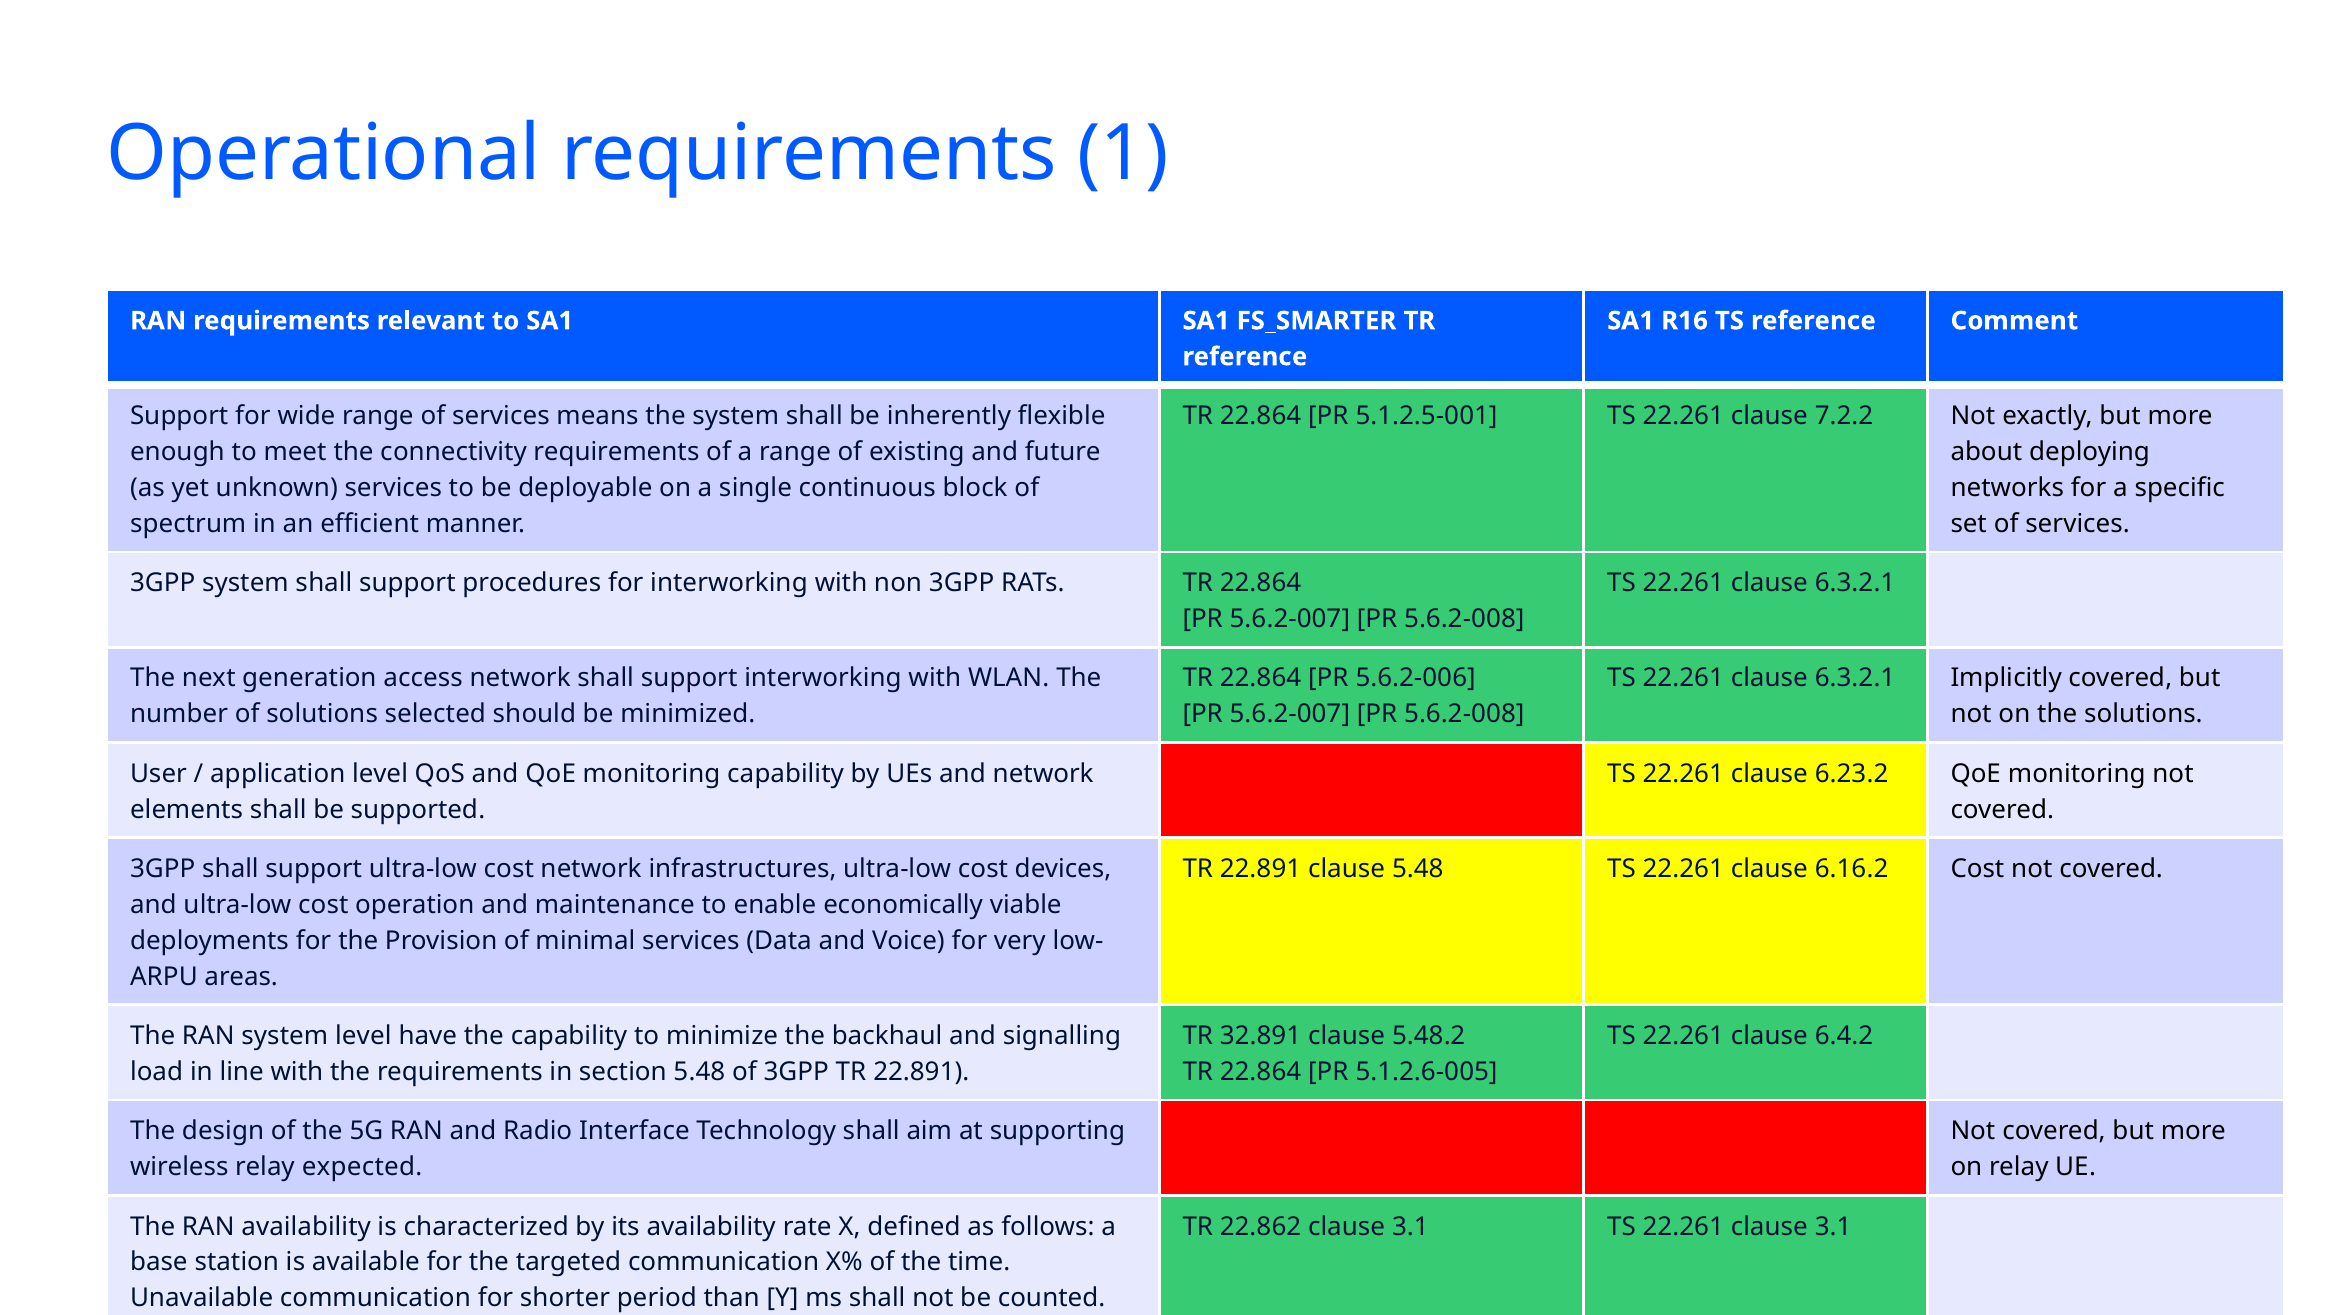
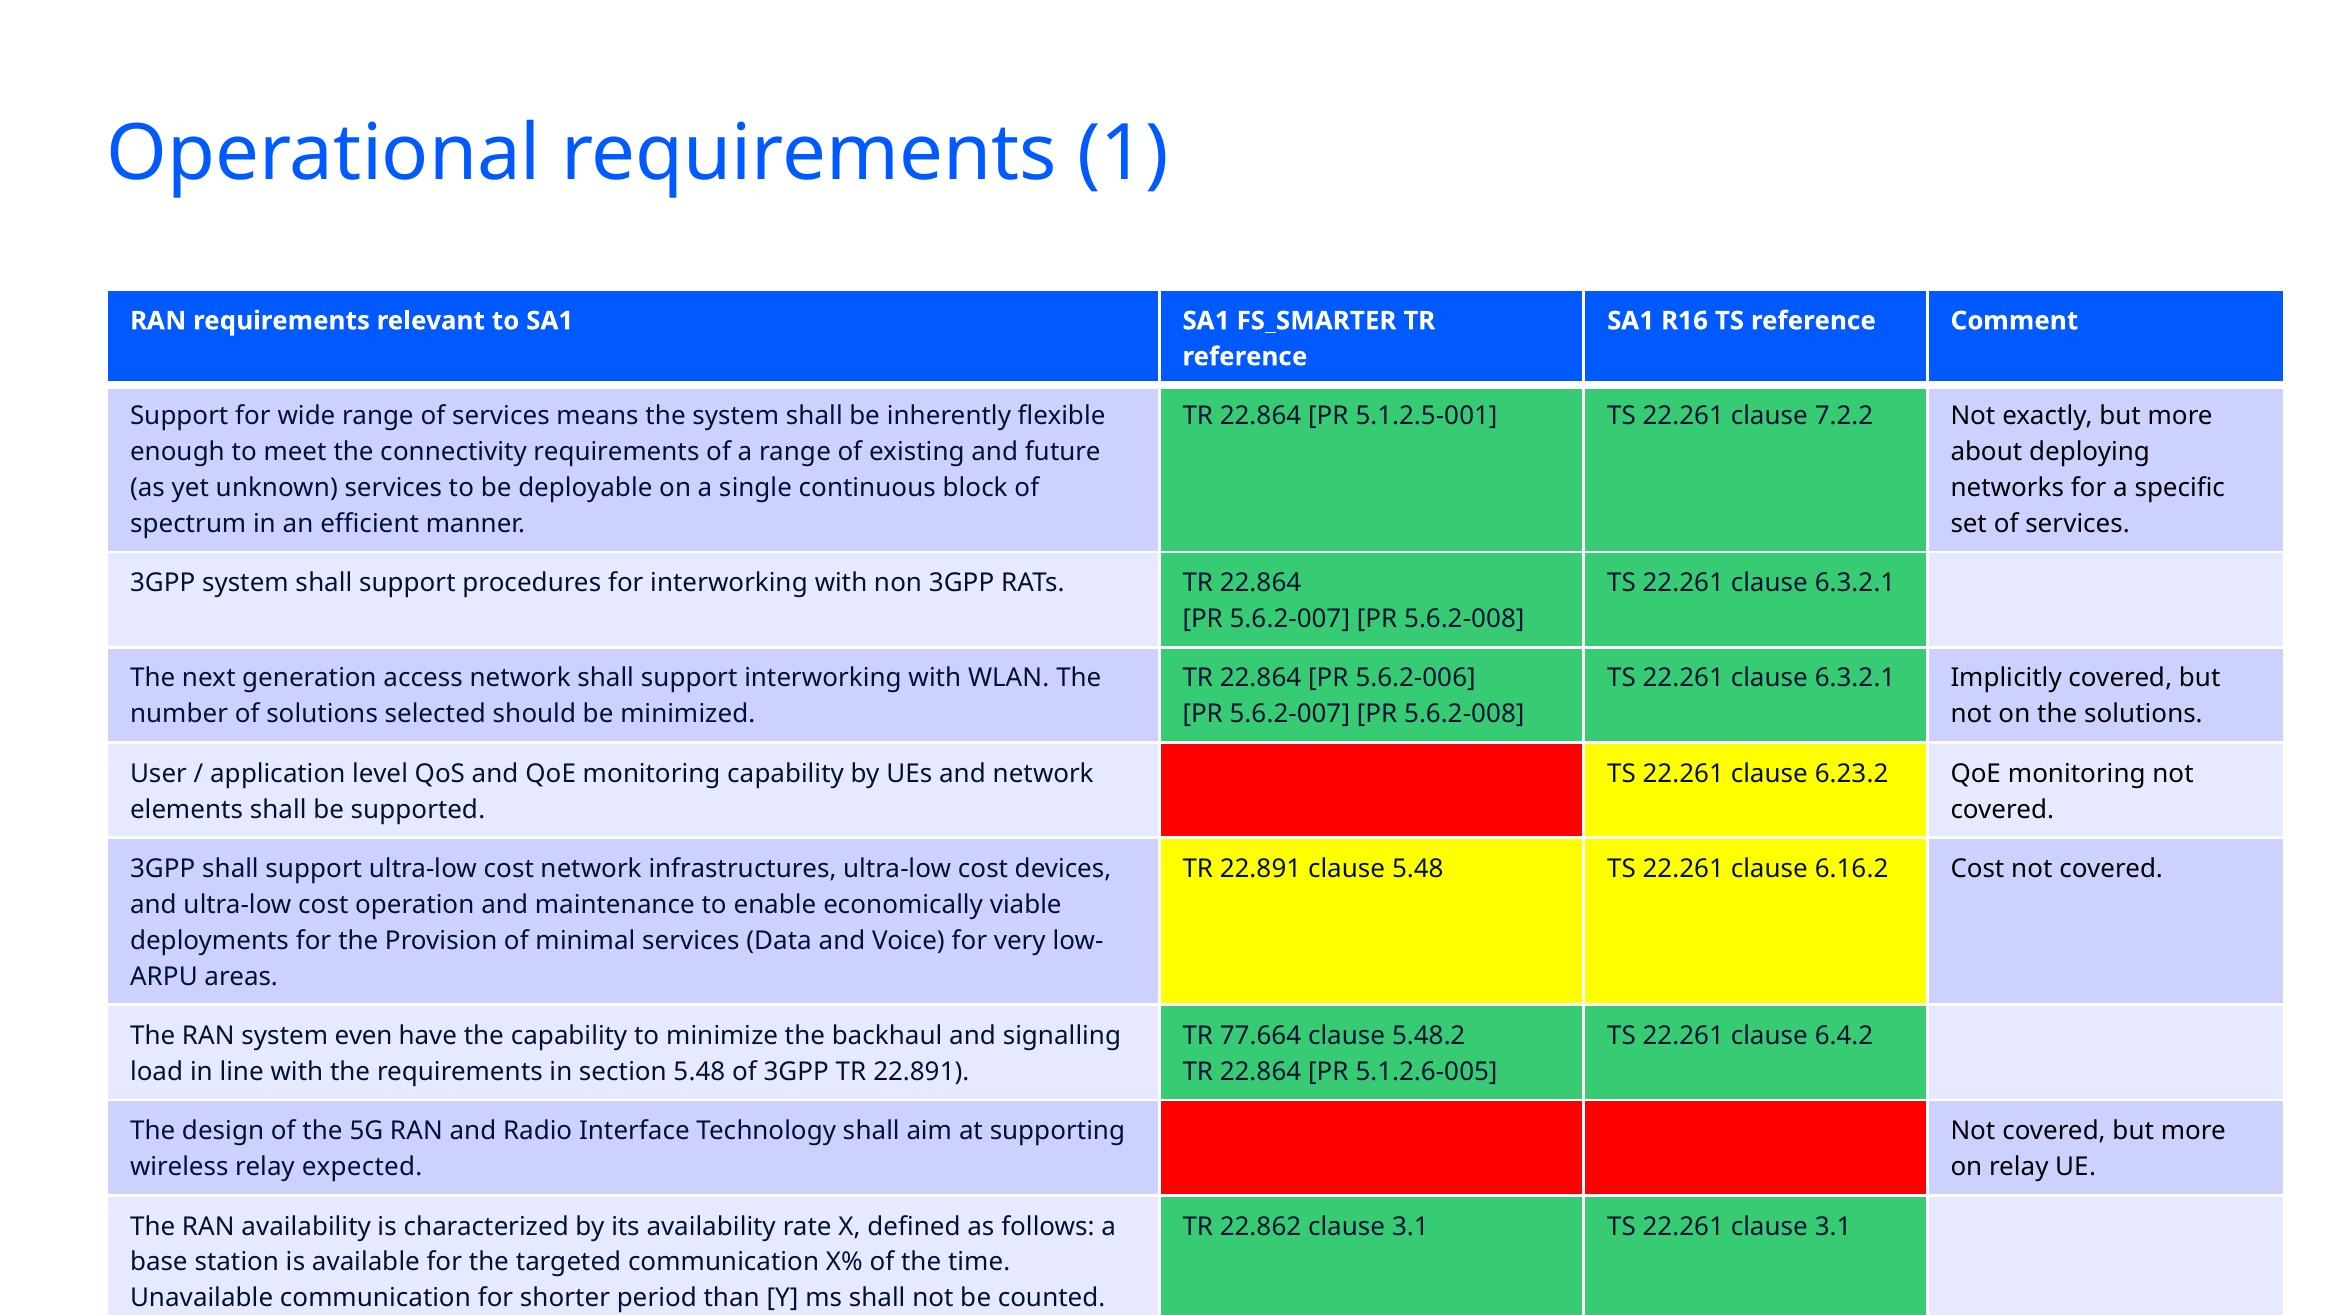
system level: level -> even (364, 1036)
32.891: 32.891 -> 77.664 (1260, 1036)
